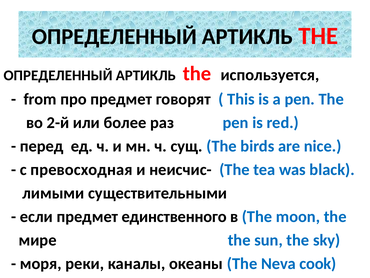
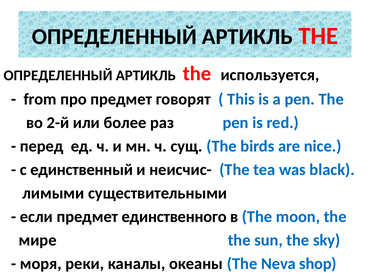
превосходная: превосходная -> единственный (82, 169)
cook: cook -> shop (318, 263)
